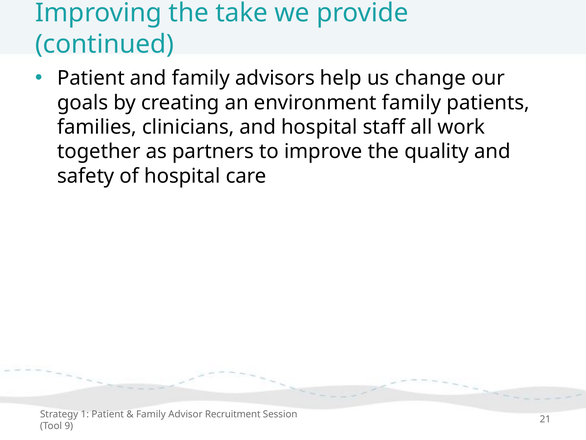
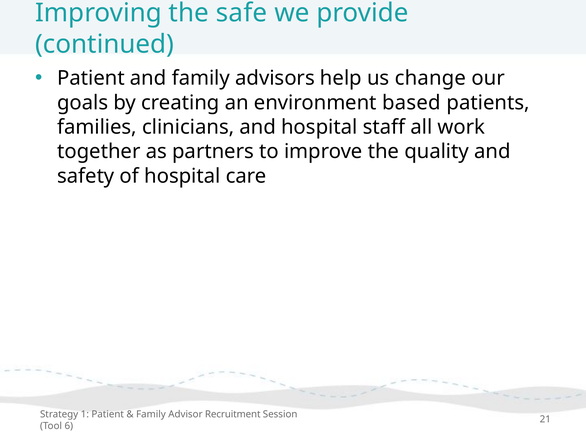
take: take -> safe (242, 13)
environment family: family -> based (412, 103)
9: 9 -> 6 (69, 426)
